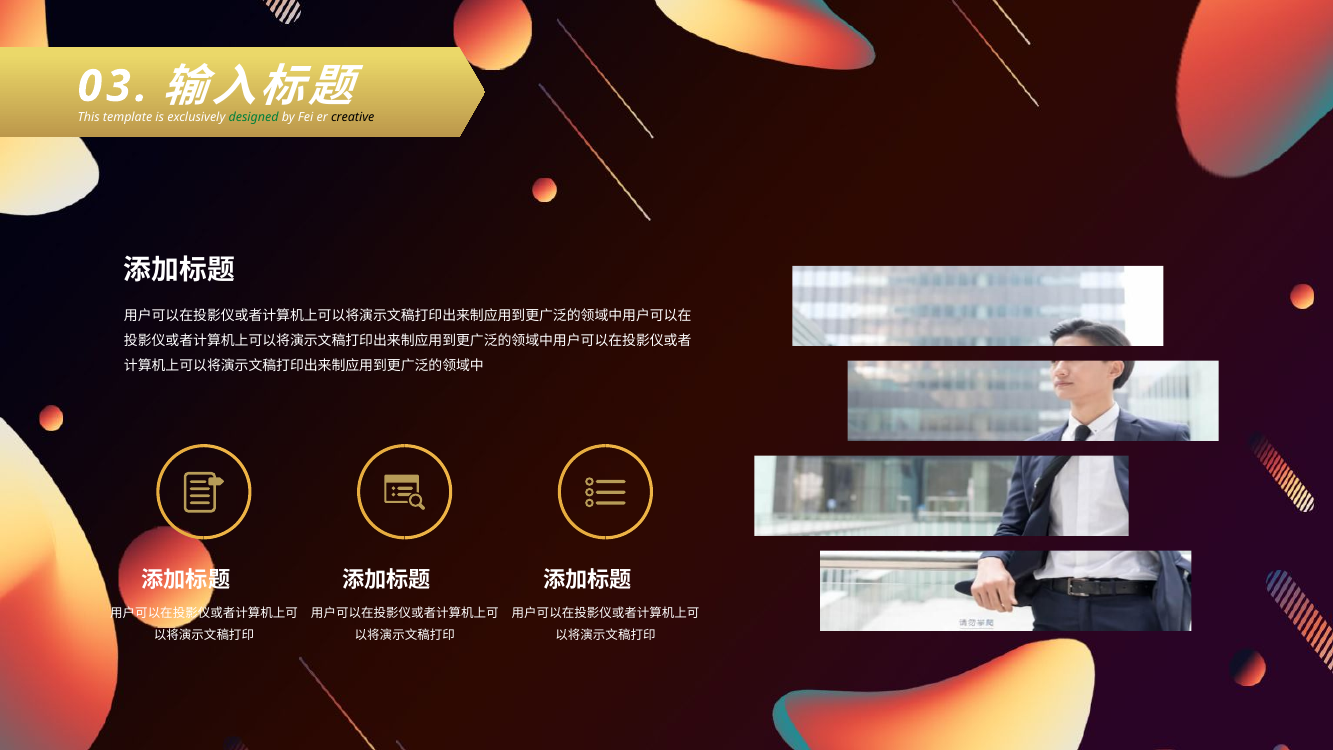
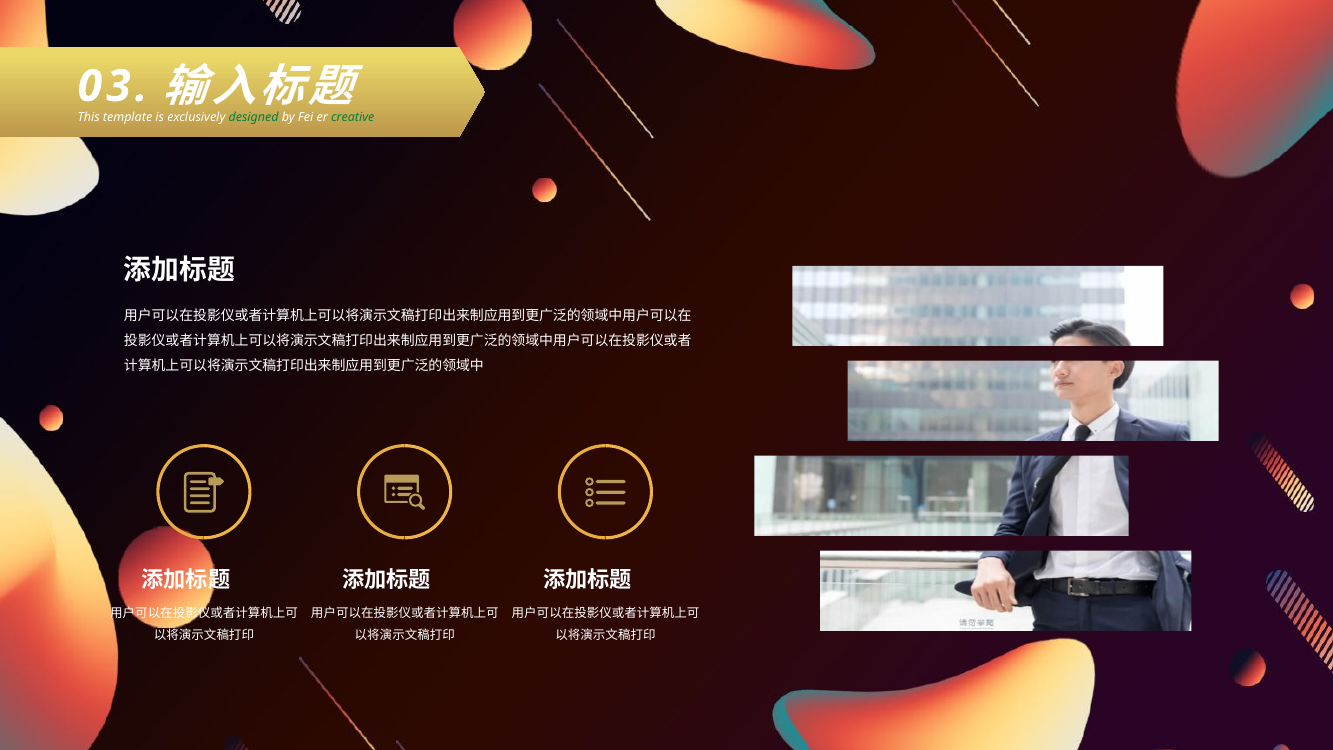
creative colour: black -> green (353, 118)
